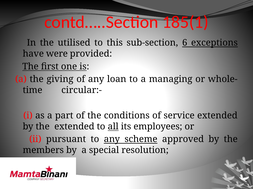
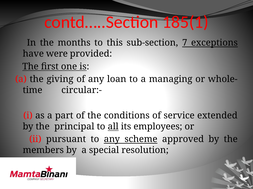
utilised: utilised -> months (74, 43)
6: 6 -> 7 (185, 43)
the extended: extended -> principal (74, 127)
